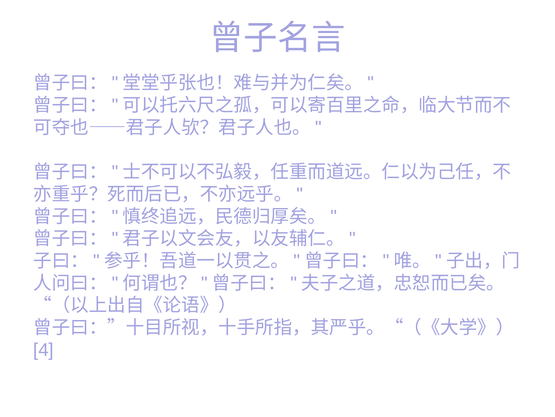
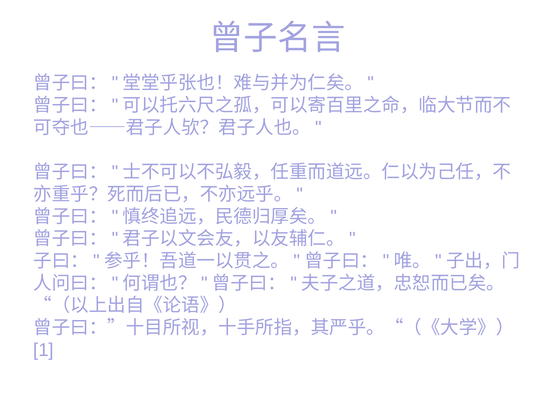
4: 4 -> 1 (43, 349)
